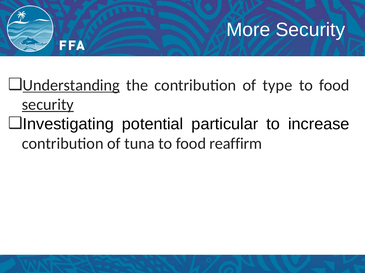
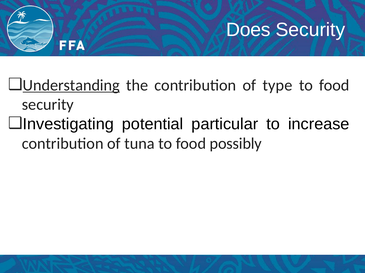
More: More -> Does (248, 30)
security underline: present -> none (48, 105)
reaffirm: reaffirm -> possibly (236, 144)
